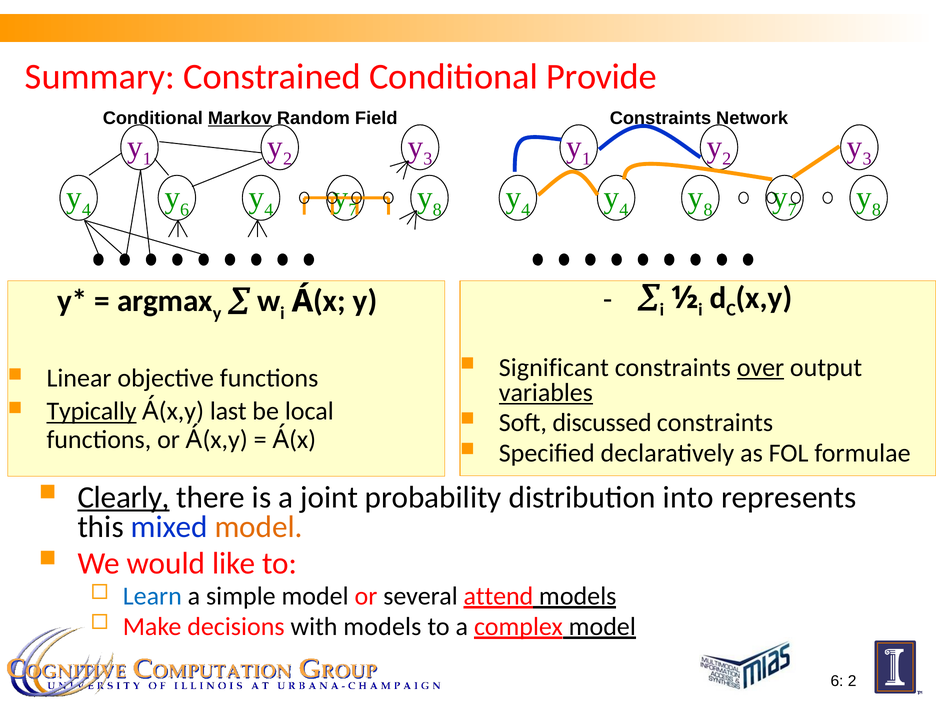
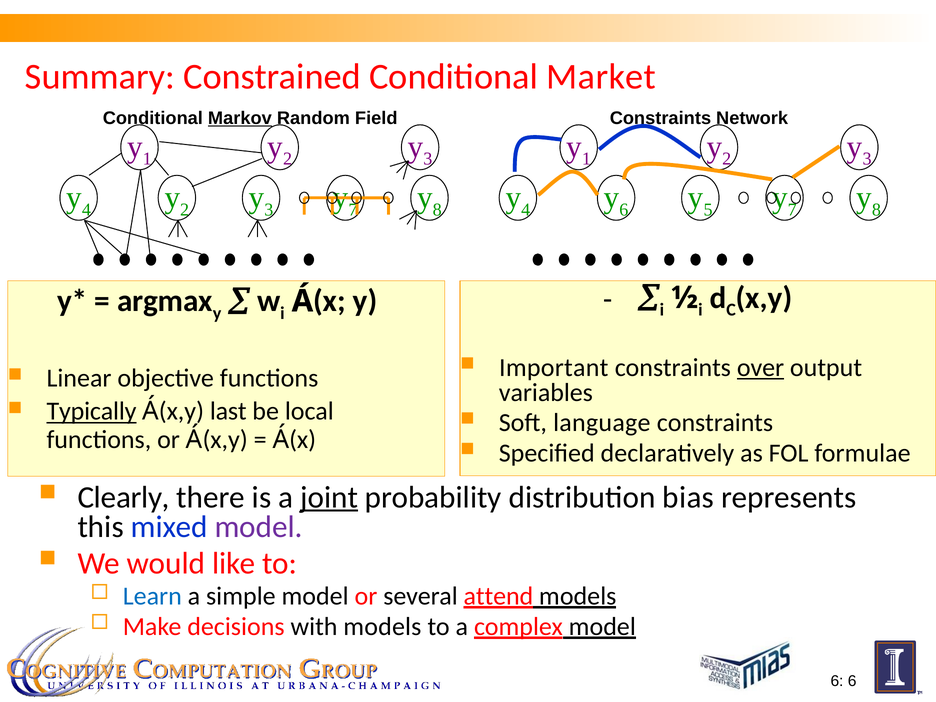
Provide: Provide -> Market (601, 77)
6: 6 -> 2 (185, 210)
4: 4 -> 3 (269, 210)
4: 4 -> 6 (624, 210)
8: 8 -> 5 (708, 210)
Significant: Significant -> Important (554, 368)
variables underline: present -> none (546, 393)
discussed: discussed -> language (602, 423)
Clearly underline: present -> none (124, 497)
joint underline: none -> present (329, 497)
into: into -> bias (688, 497)
model colour: orange -> purple (259, 527)
6 2: 2 -> 6 (852, 681)
